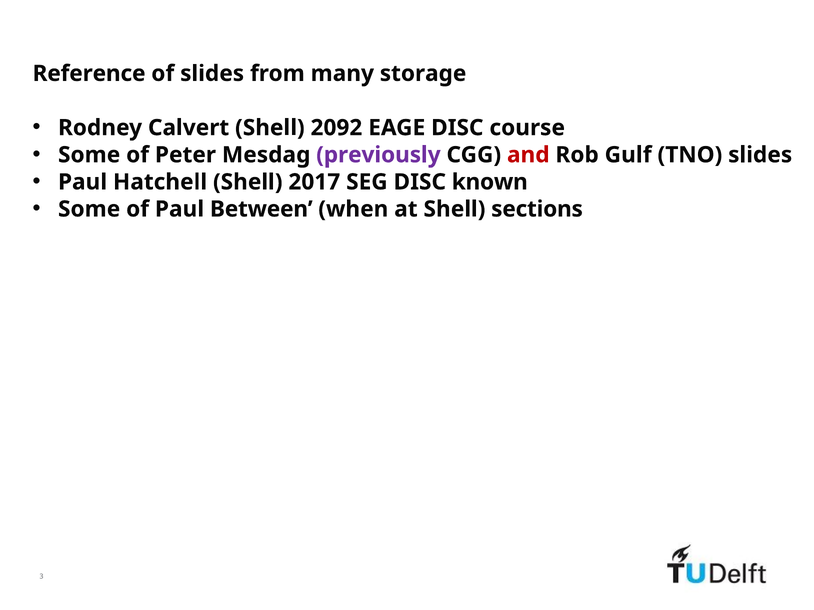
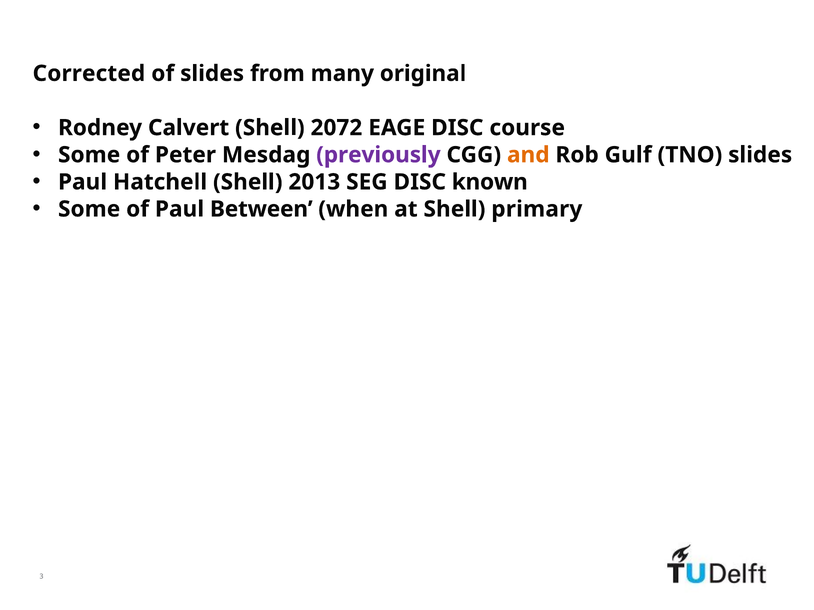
Reference: Reference -> Corrected (89, 74)
storage: storage -> original (423, 74)
2092: 2092 -> 2072 (336, 128)
and colour: red -> orange (528, 155)
2017: 2017 -> 2013 (314, 182)
sections: sections -> primary (537, 209)
